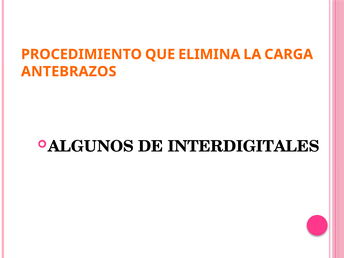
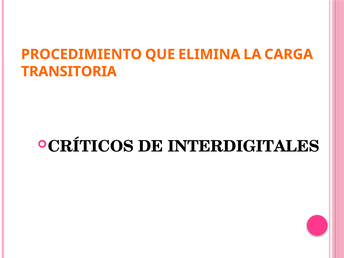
ANTEBRAZOS: ANTEBRAZOS -> TRANSITORIA (69, 72)
ALGUNOS: ALGUNOS -> CRÍTICOS (91, 146)
